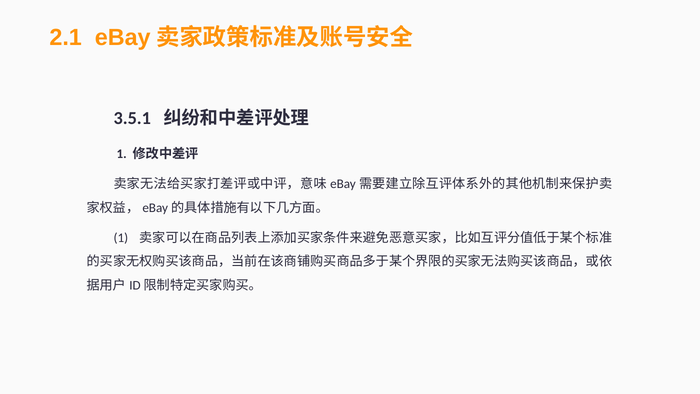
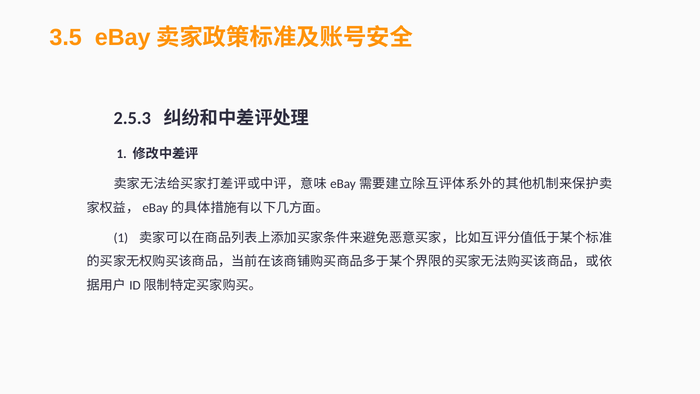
2.1: 2.1 -> 3.5 (66, 37)
3.5.1: 3.5.1 -> 2.5.3 (132, 118)
